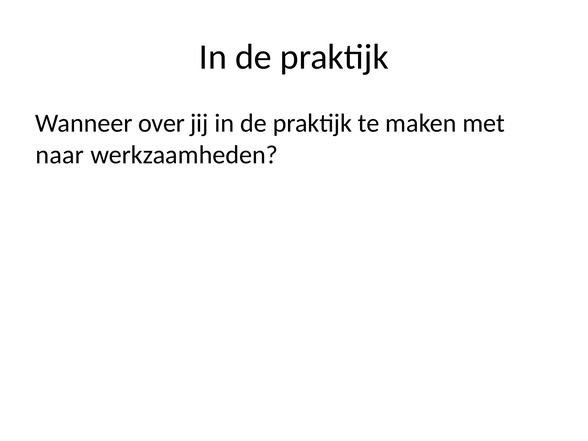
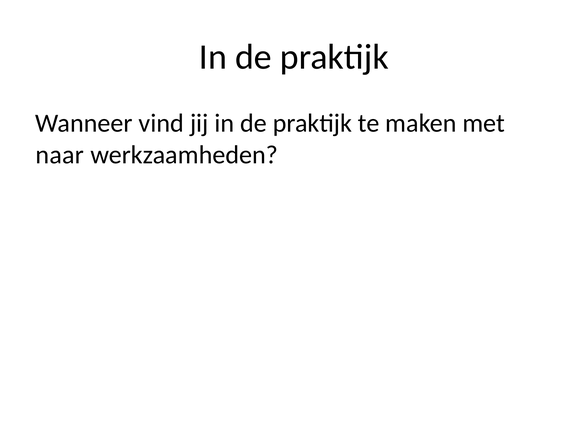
over: over -> vind (161, 123)
